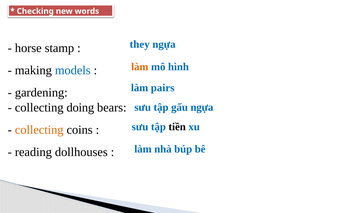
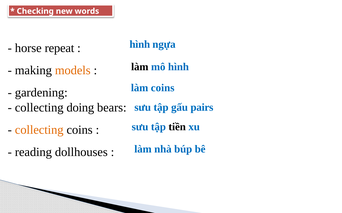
they: they -> hình (140, 44)
stamp: stamp -> repeat (59, 48)
làm colour: orange -> black (140, 67)
models colour: blue -> orange (73, 70)
làm pairs: pairs -> coins (163, 88)
gấu ngựa: ngựa -> pairs (202, 107)
